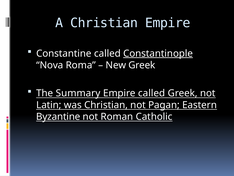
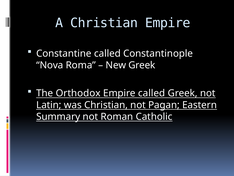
Constantinople underline: present -> none (158, 53)
Summary: Summary -> Orthodox (78, 93)
Byzantine: Byzantine -> Summary (58, 116)
